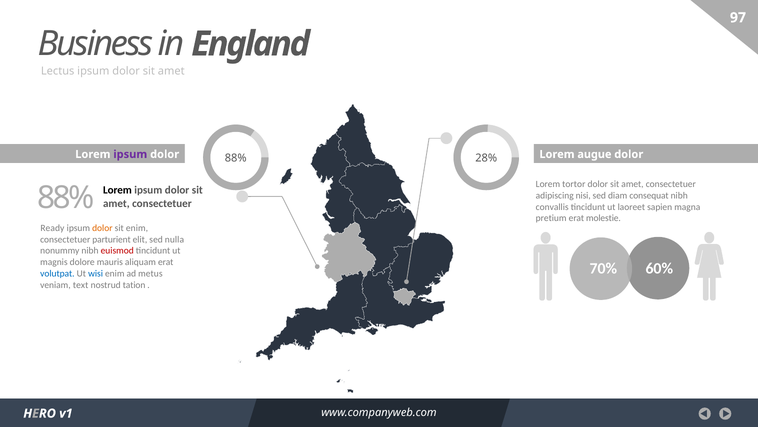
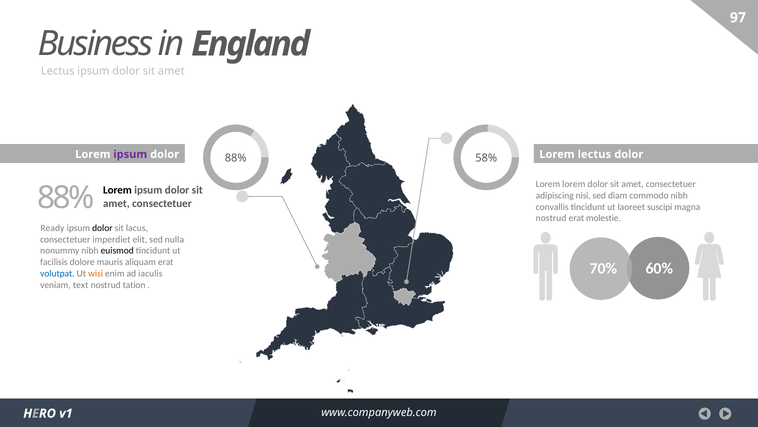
28%: 28% -> 58% (486, 158)
Lorem augue: augue -> lectus (594, 154)
Lorem tortor: tortor -> lorem (574, 184)
consequat: consequat -> commodo (649, 195)
sapien: sapien -> suscipi (660, 207)
pretium: pretium -> nostrud (551, 218)
dolor colour: orange -> black (102, 228)
sit enim: enim -> lacus (137, 228)
parturient: parturient -> imperdiet (111, 239)
euismod colour: red -> black (117, 250)
magnis: magnis -> facilisis (54, 262)
wisi colour: blue -> orange (96, 273)
metus: metus -> iaculis (150, 273)
